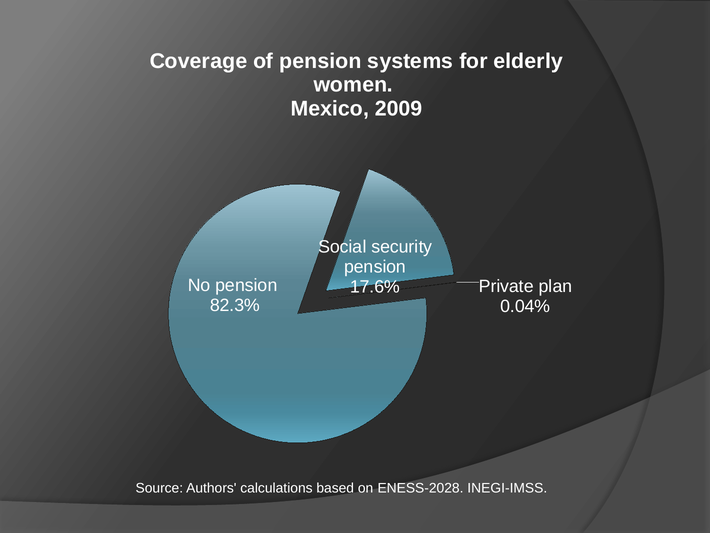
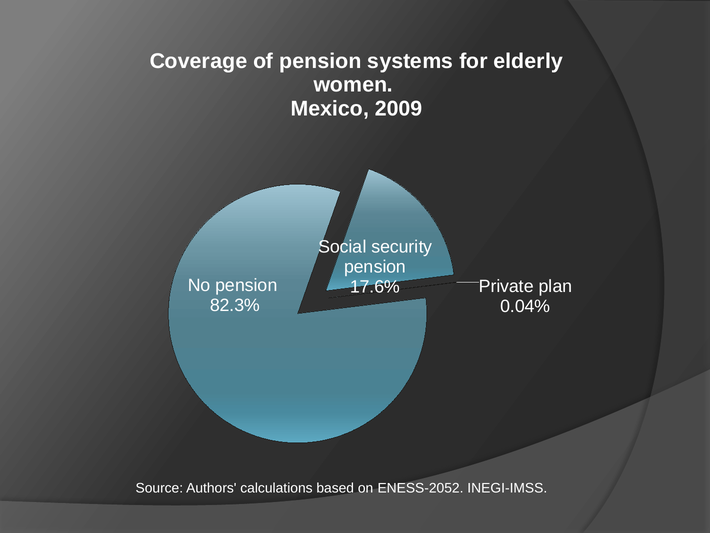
ENESS-2028: ENESS-2028 -> ENESS-2052 (421, 488)
